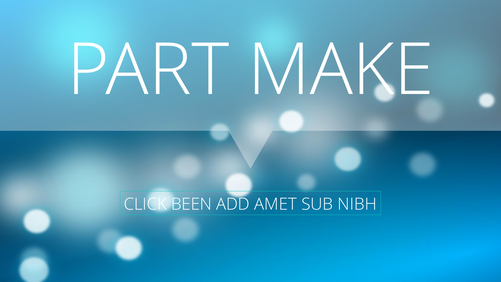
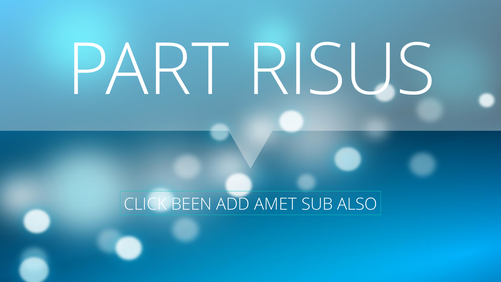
MAKE: MAKE -> RISUS (341, 70)
NIBH: NIBH -> ALSO (357, 204)
